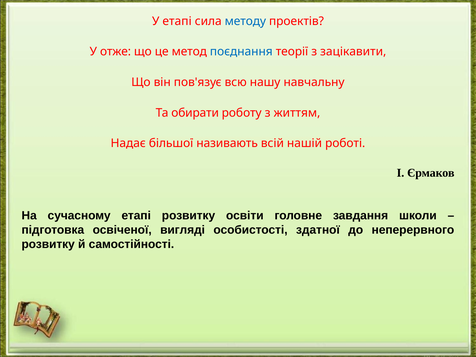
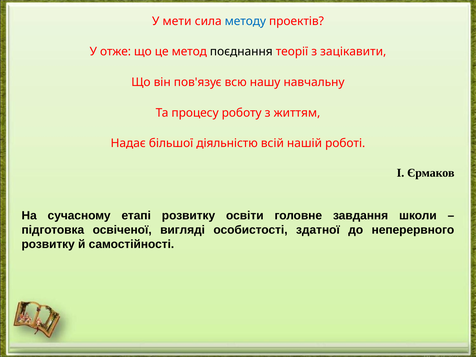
У етапі: етапі -> мети (177, 21)
поєднання colour: blue -> black (241, 52)
обирати: обирати -> процесу (195, 113)
називають: називають -> діяльністю (227, 143)
